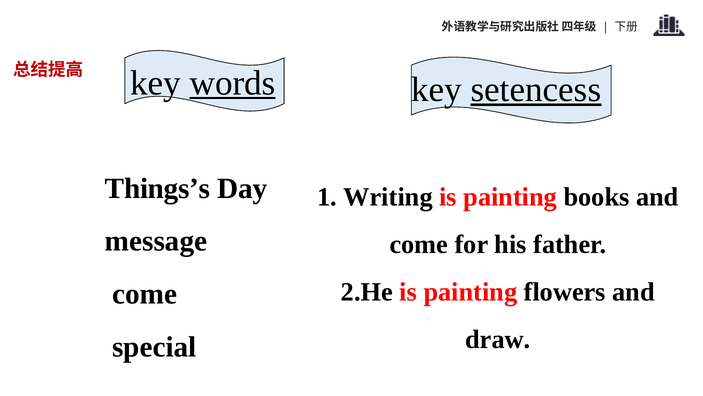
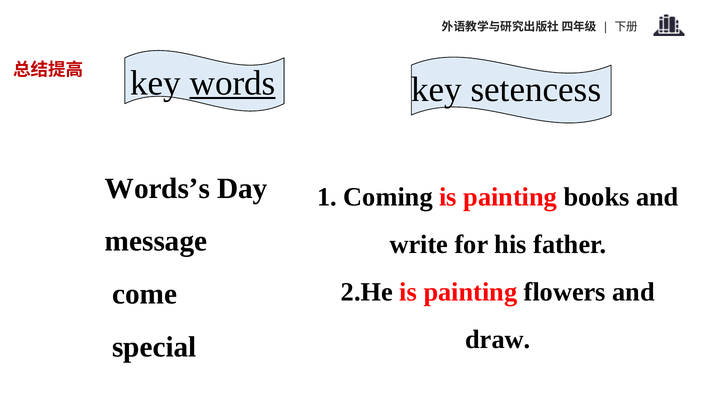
setencess underline: present -> none (536, 90)
Things’s: Things’s -> Words’s (157, 188)
Writing: Writing -> Coming (388, 197)
come: come -> write (419, 244)
